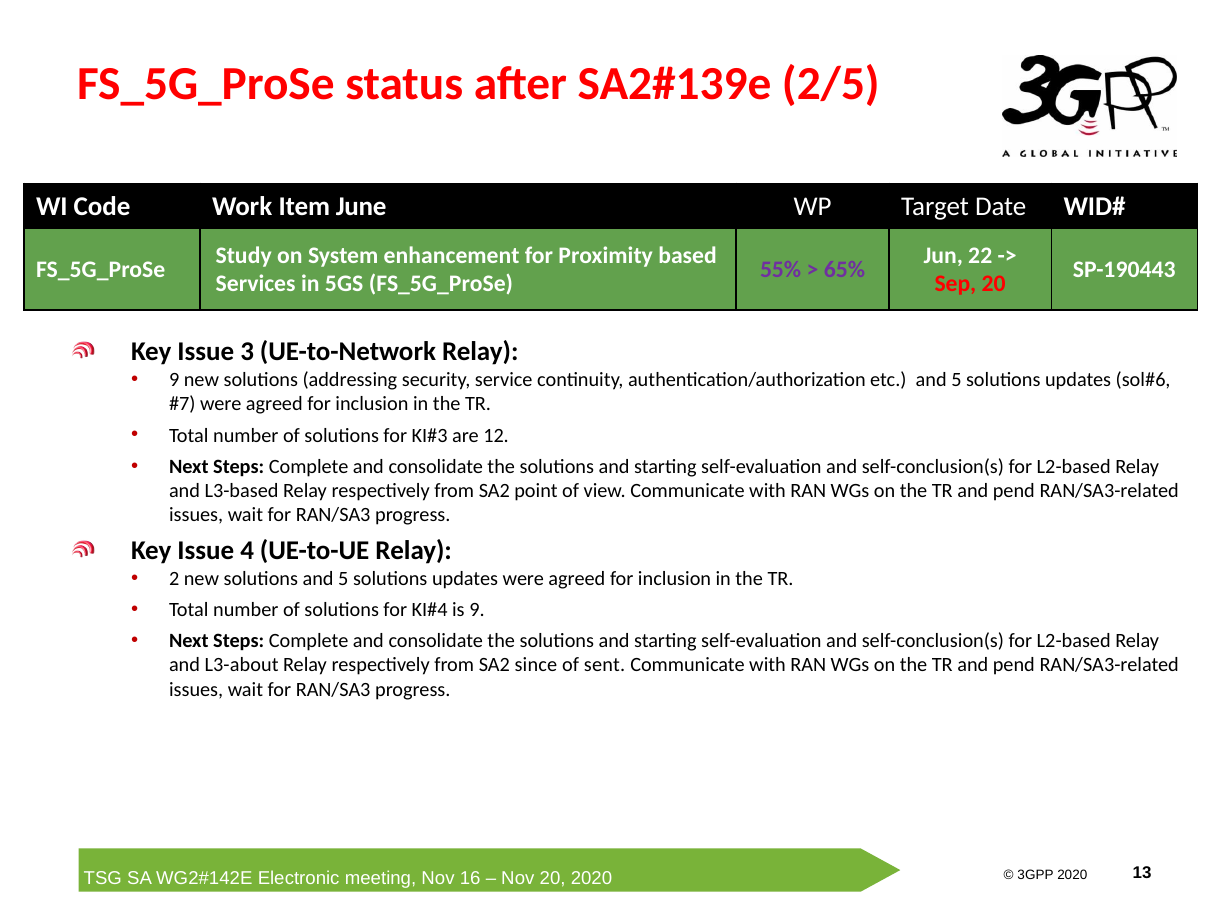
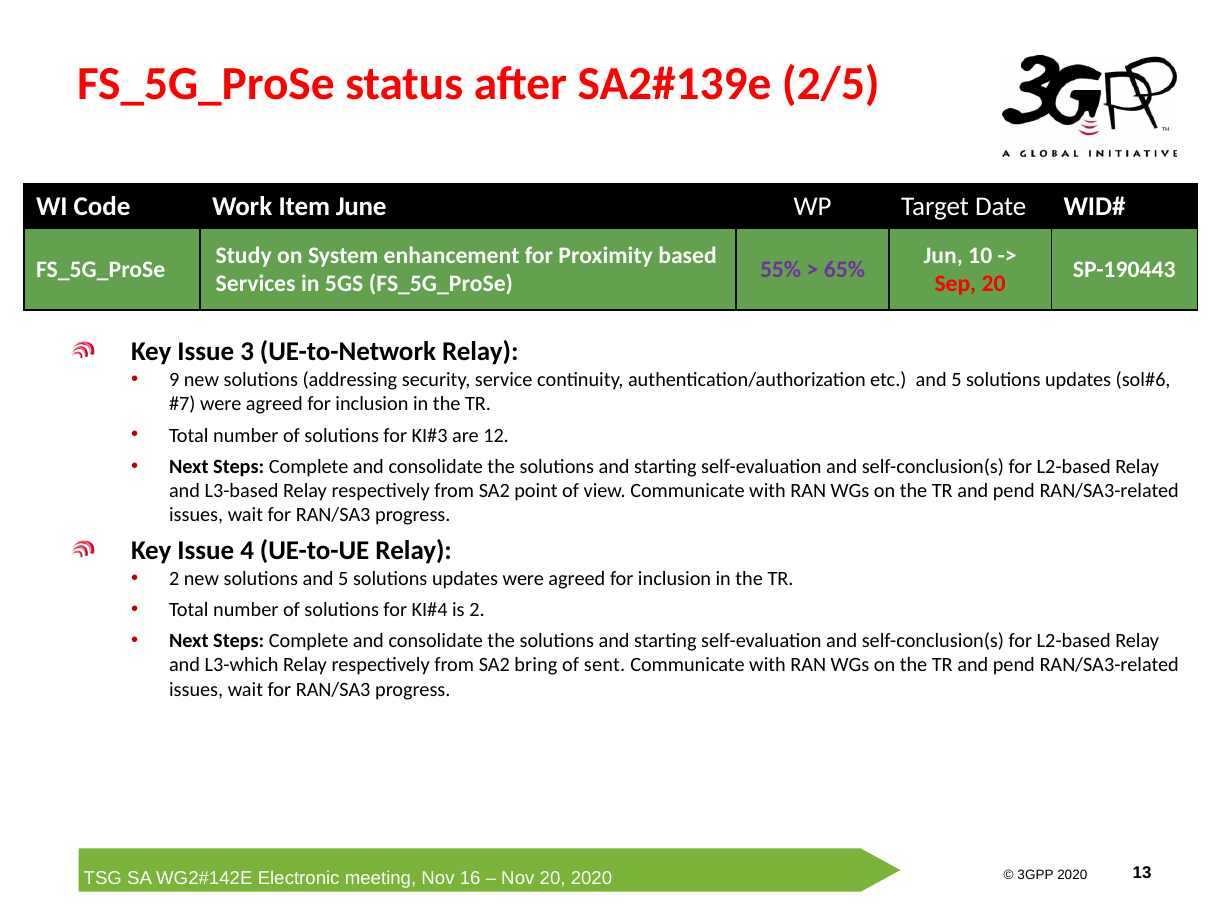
22: 22 -> 10 (980, 255)
is 9: 9 -> 2 (477, 610)
L3-about: L3-about -> L3-which (242, 666)
since: since -> bring (536, 666)
